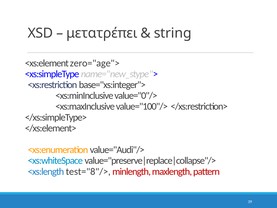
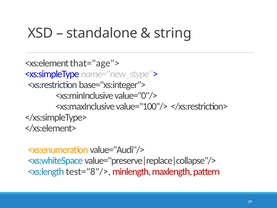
μετατρέπει: μετατρέπει -> standalone (102, 33)
zero="age">: zero="age"> -> that="age"> (95, 63)
